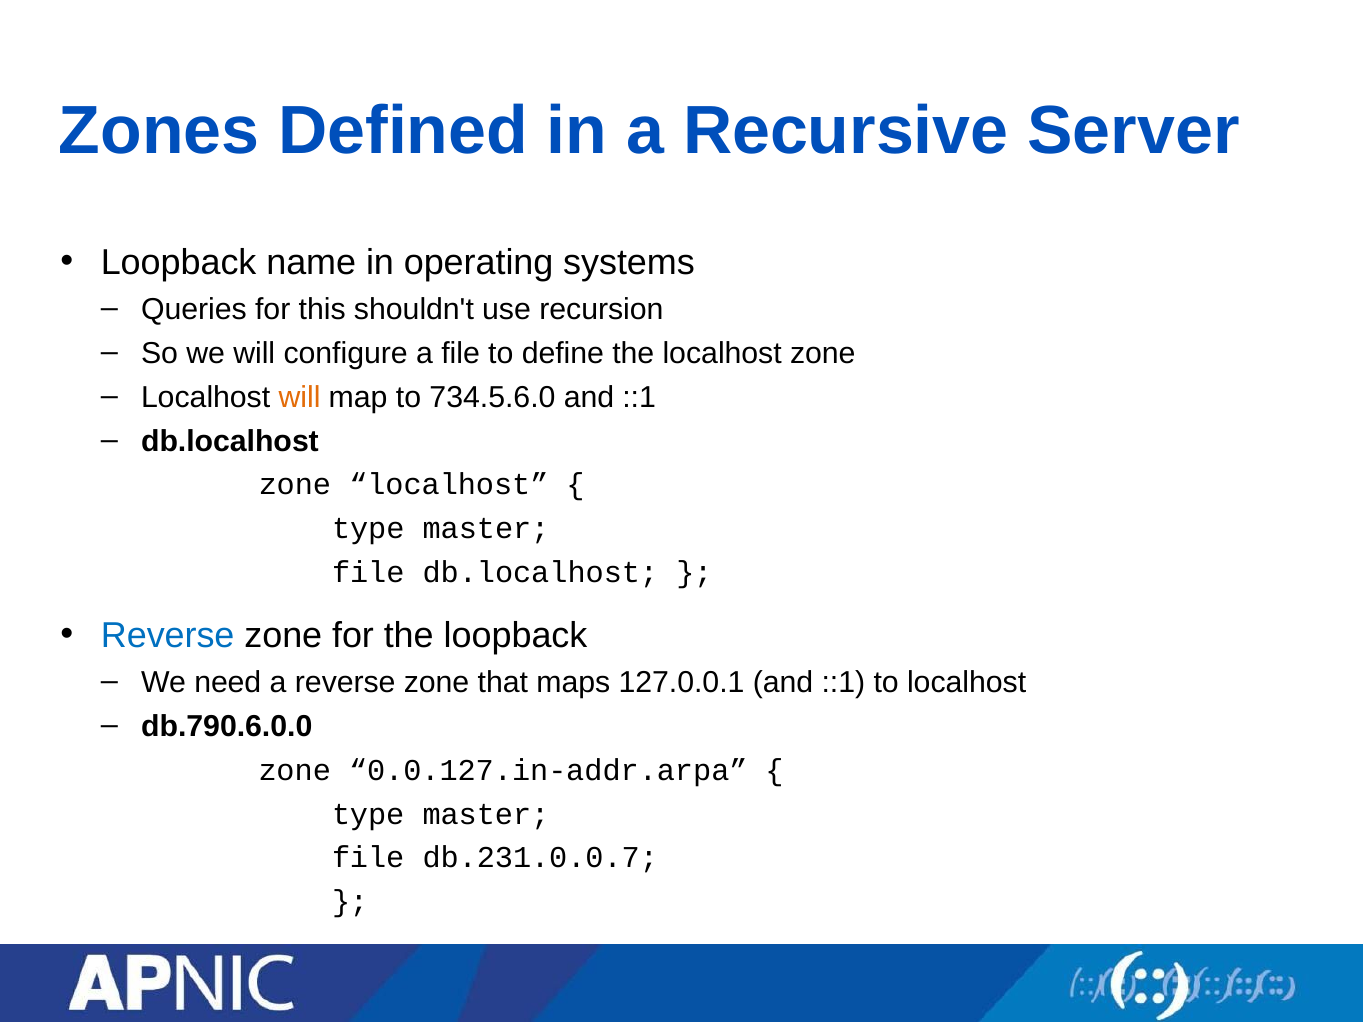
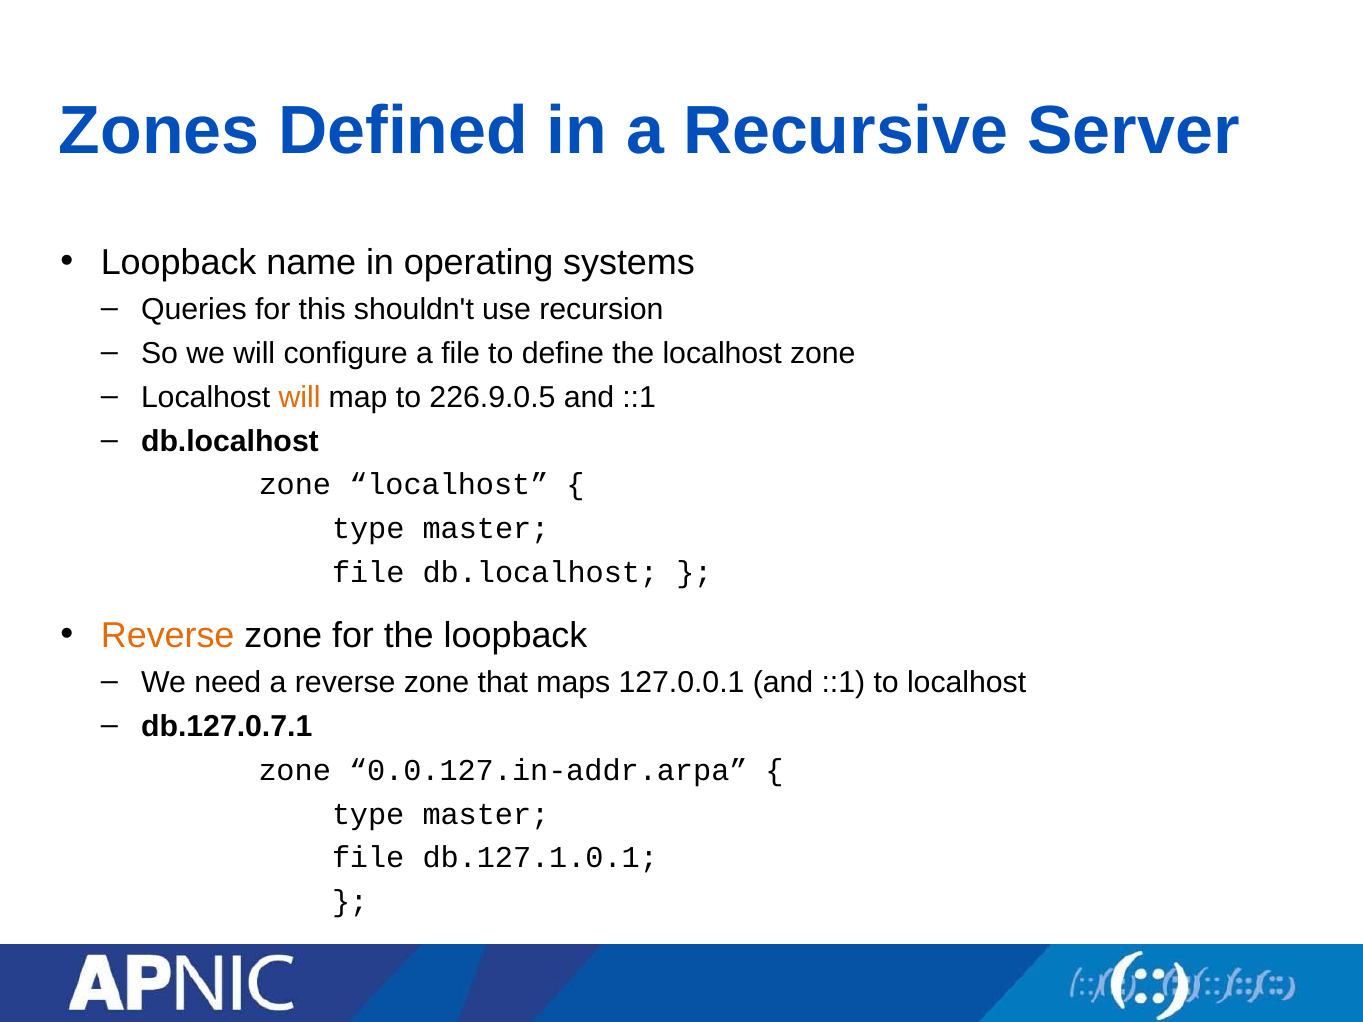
734.5.6.0: 734.5.6.0 -> 226.9.0.5 (492, 397)
Reverse colour: blue -> orange (168, 636)
db.790.6.0.0: db.790.6.0.0 -> db.127.0.7.1 (227, 727)
db.231.0.0.7: db.231.0.0.7 -> db.127.1.0.1 (540, 858)
